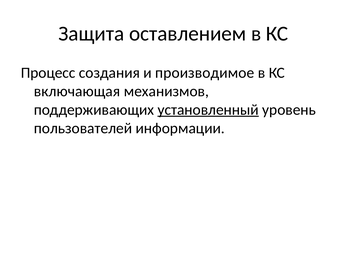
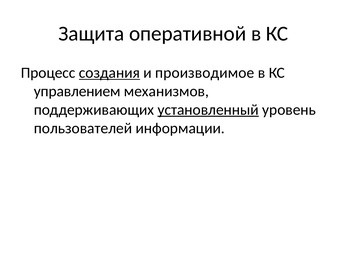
оставлением: оставлением -> оперативной (188, 34)
создания underline: none -> present (109, 73)
включающая: включающая -> управлением (77, 91)
